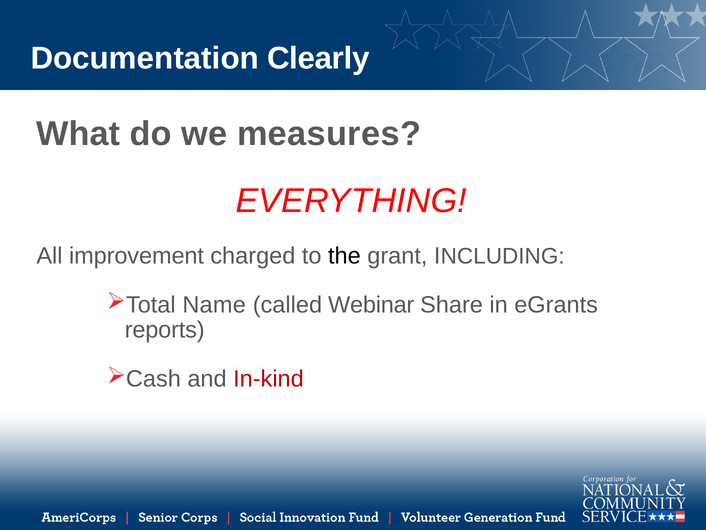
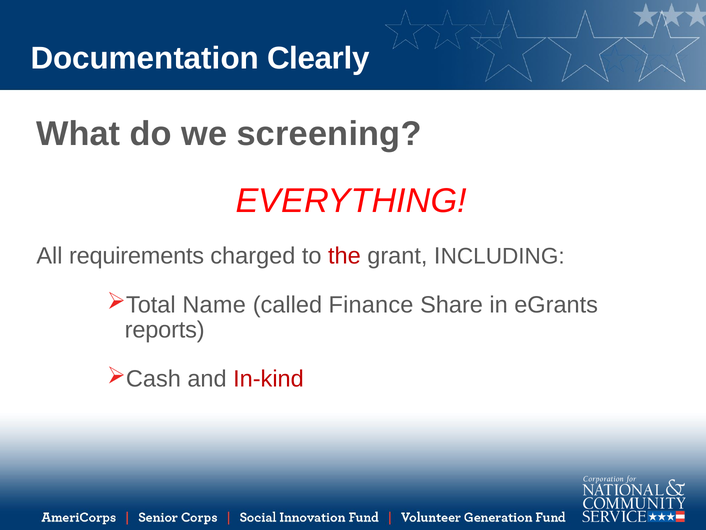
measures: measures -> screening (329, 134)
improvement: improvement -> requirements (137, 256)
the colour: black -> red (344, 256)
Webinar: Webinar -> Finance (371, 304)
